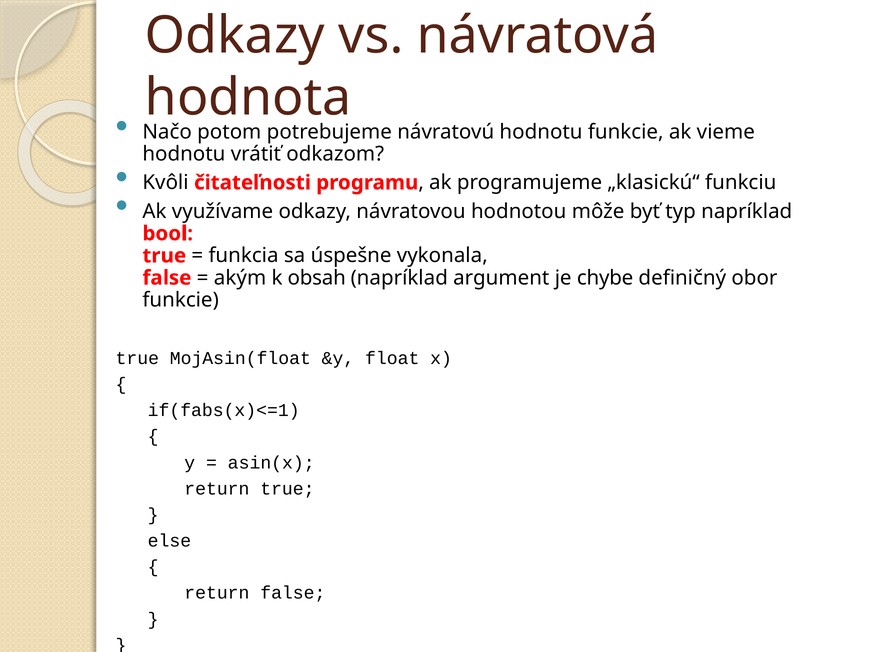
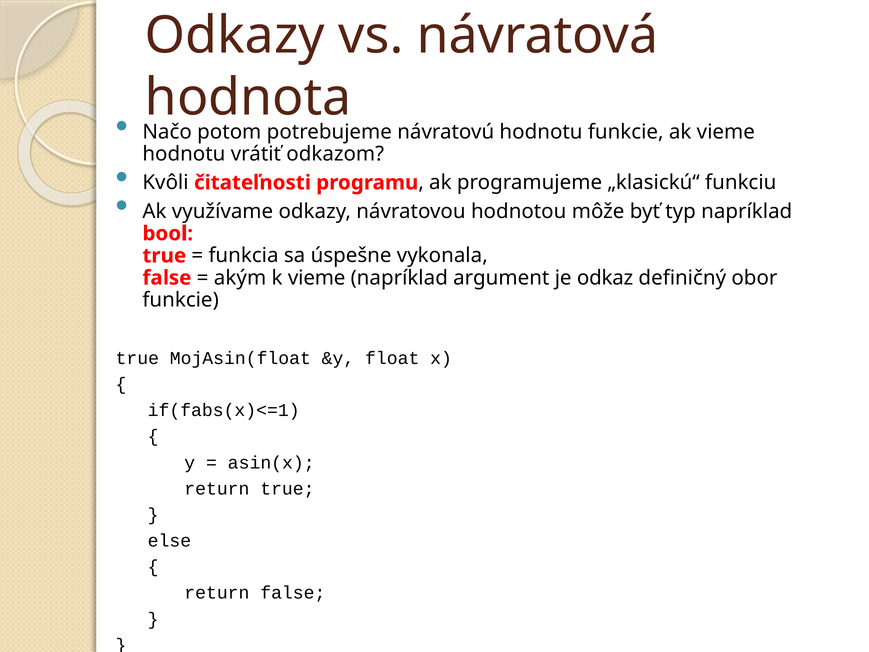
k obsah: obsah -> vieme (317, 278)
chybe: chybe -> odkaz (605, 278)
